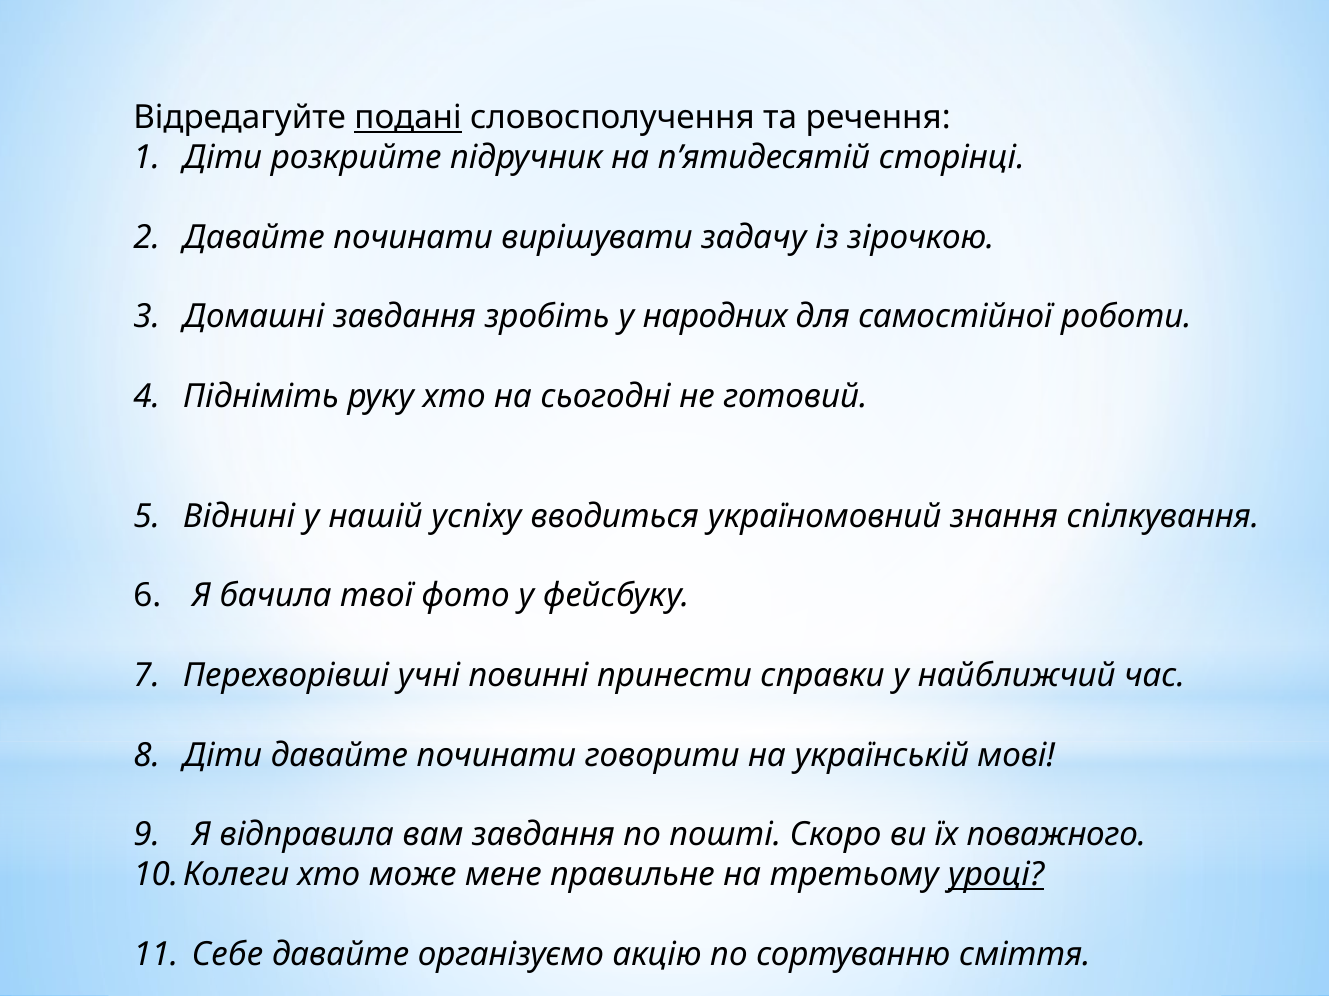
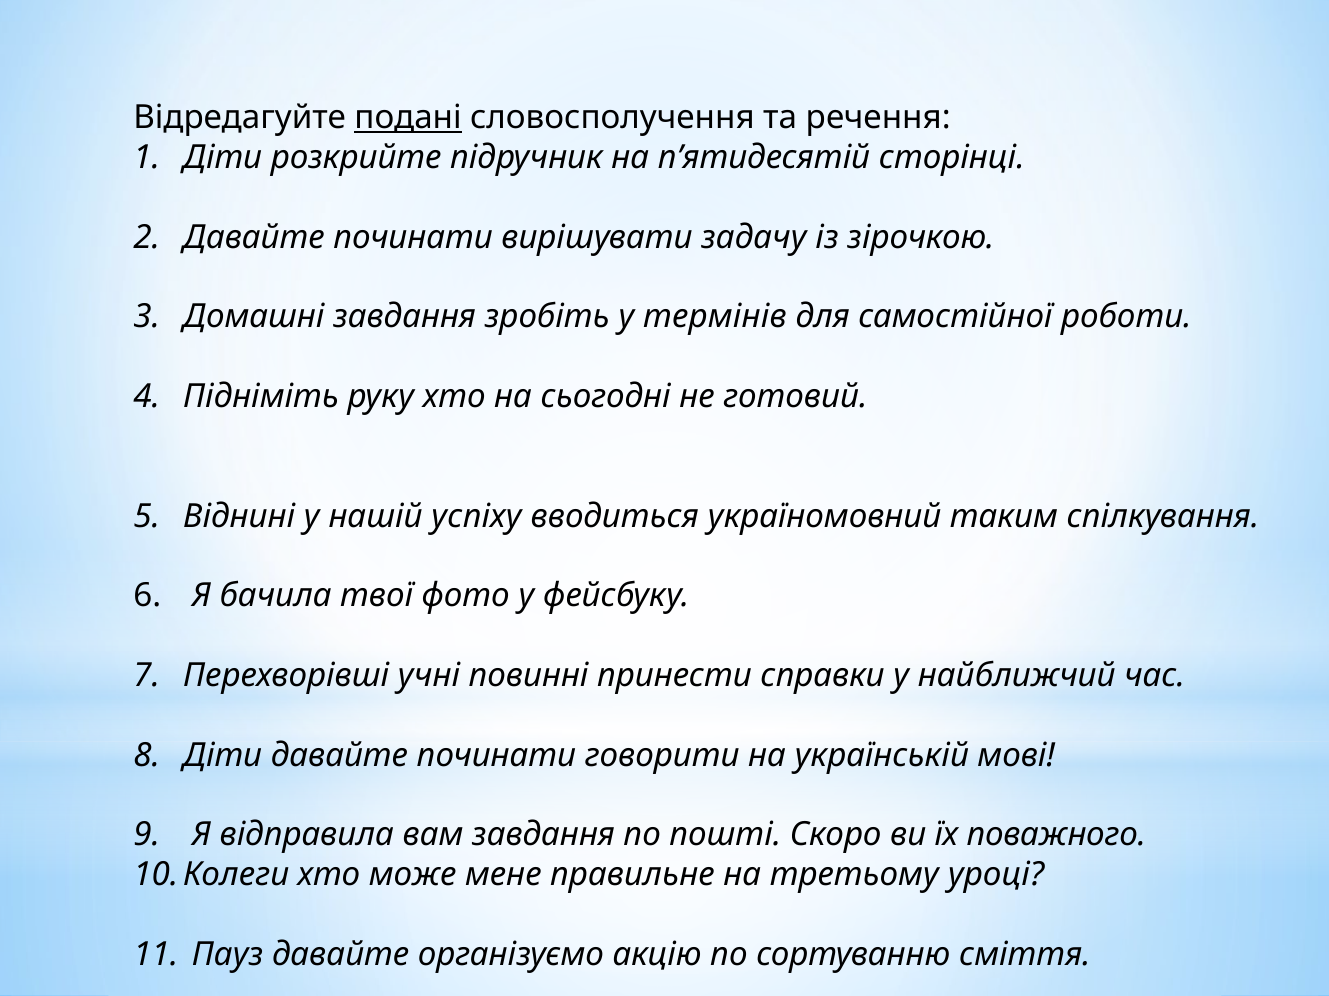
народних: народних -> термінів (715, 317)
знання: знання -> таким (1004, 517)
уроці underline: present -> none (996, 875)
Себе: Себе -> Пауз (228, 955)
